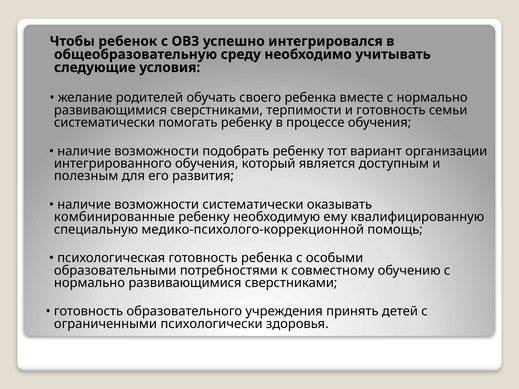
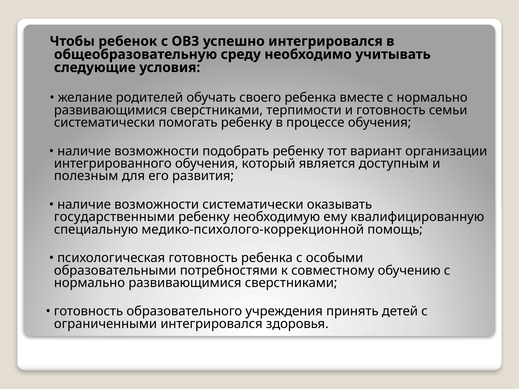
комбинированные: комбинированные -> государственными (114, 217)
ограниченными психологически: психологически -> интегрировался (212, 324)
